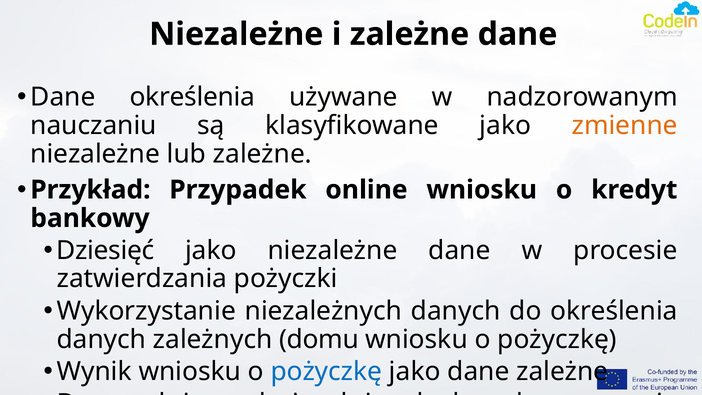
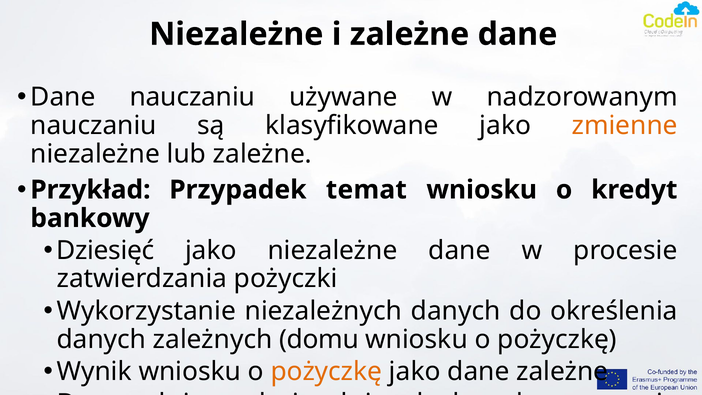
Dane określenia: określenia -> nauczaniu (192, 97)
online: online -> temat (366, 190)
pożyczkę colour: blue -> orange (326, 371)
